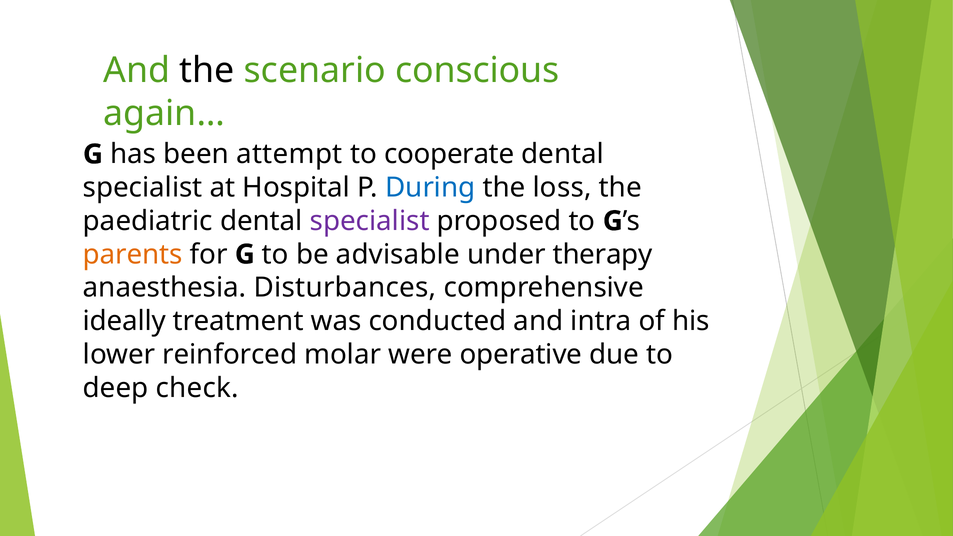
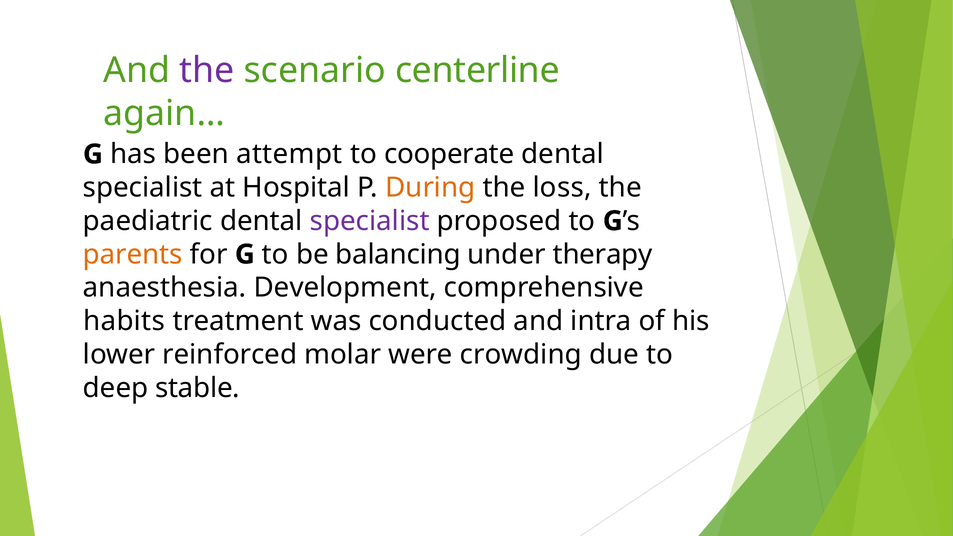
the colour: black -> purple (207, 71)
conscious: conscious -> centerline (477, 71)
During colour: blue -> orange (430, 188)
advisable: advisable -> balancing (398, 254)
Disturbances: Disturbances -> Development (345, 288)
ideally: ideally -> habits (124, 321)
operative: operative -> crowding (521, 355)
check: check -> stable (198, 388)
